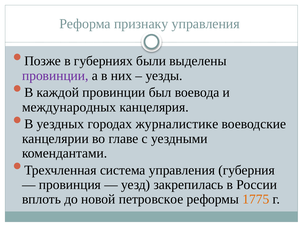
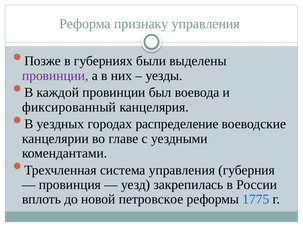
международных: международных -> фиксированный (69, 107)
журналистике: журналистике -> распределение (177, 124)
1775 colour: orange -> blue (256, 199)
